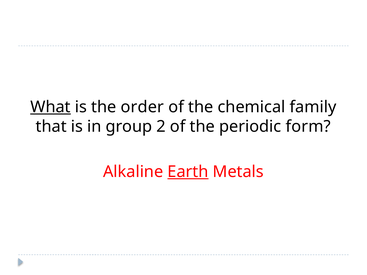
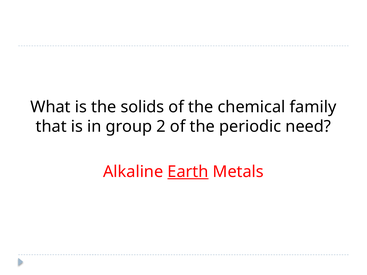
What underline: present -> none (50, 107)
order: order -> solids (142, 107)
form: form -> need (308, 127)
